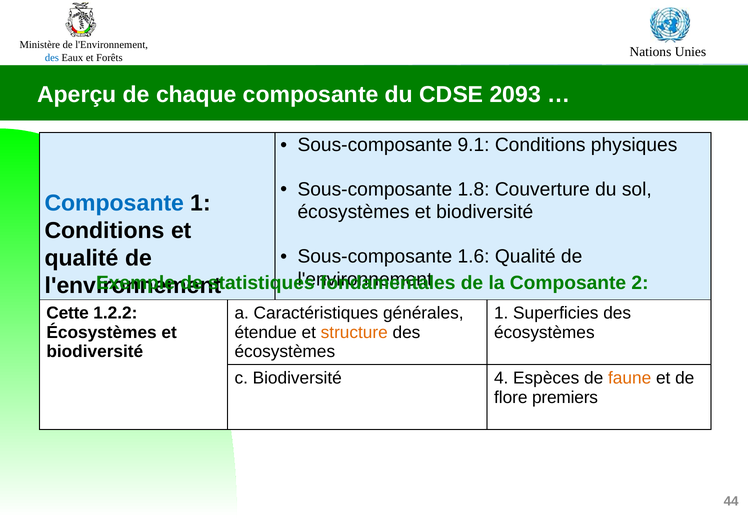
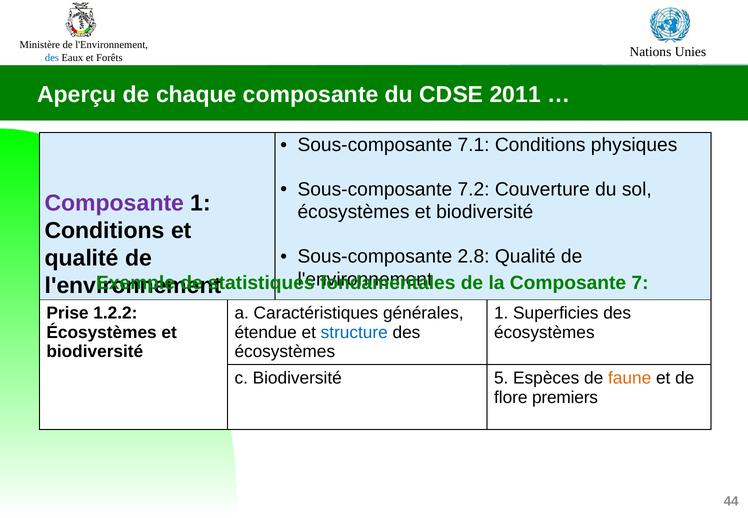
2093: 2093 -> 2011 (515, 94)
9.1: 9.1 -> 7.1 (474, 145)
1.8: 1.8 -> 7.2 (474, 189)
Composante colour: blue -> purple (114, 203)
1.6: 1.6 -> 2.8 (474, 256)
2: 2 -> 7 (640, 283)
Cette: Cette -> Prise (68, 313)
structure colour: orange -> blue (354, 332)
4: 4 -> 5 (501, 378)
